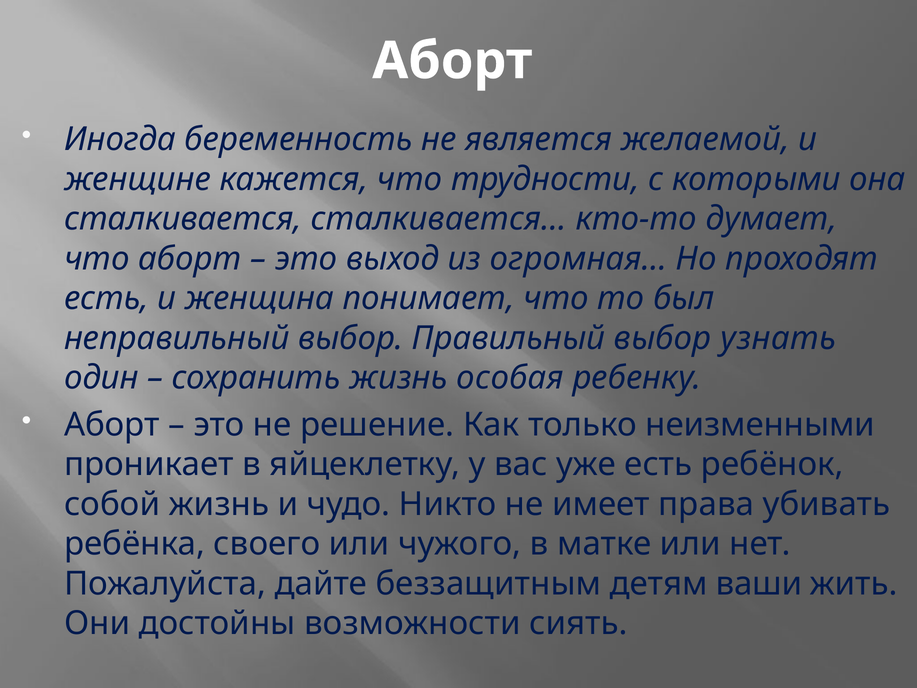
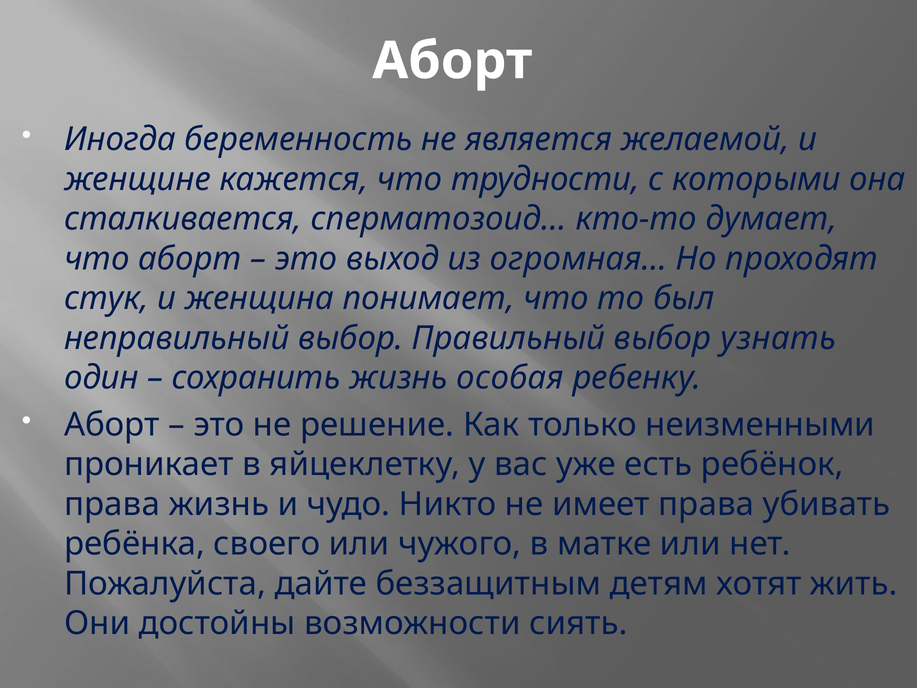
сталкивается…: сталкивается… -> сперматозоид… (439, 219)
есть: есть -> стук (106, 298)
собой: собой -> права (112, 504)
ваши: ваши -> хотят (759, 583)
